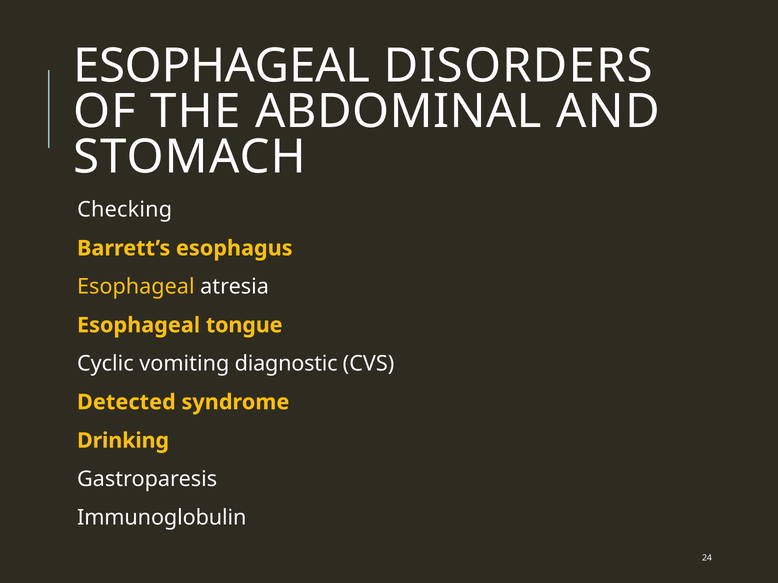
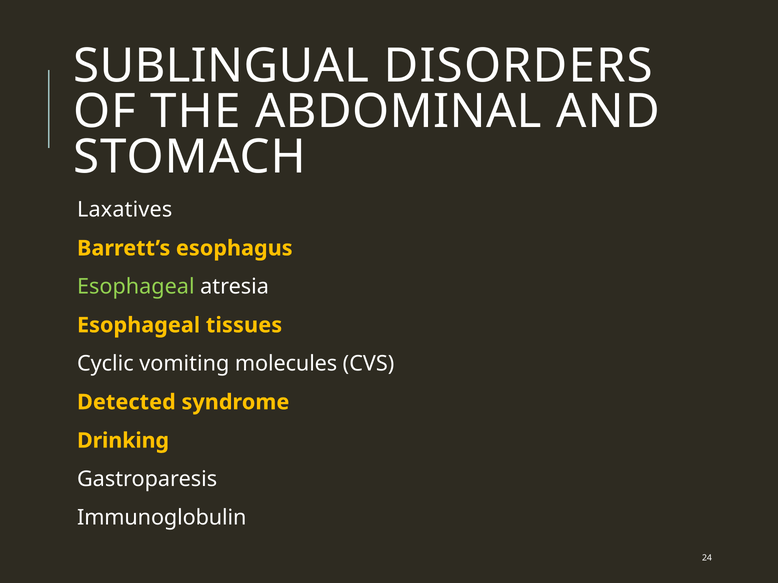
ESOPHAGEAL: ESOPHAGEAL -> SUBLINGUAL (221, 66)
Checking: Checking -> Laxatives (125, 210)
Esophageal colour: yellow -> light green (136, 287)
tongue: tongue -> tissues (244, 325)
diagnostic: diagnostic -> molecules (286, 364)
